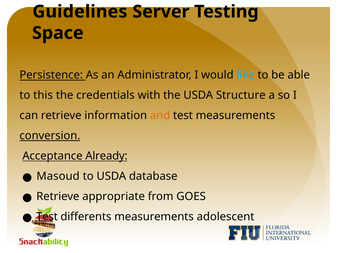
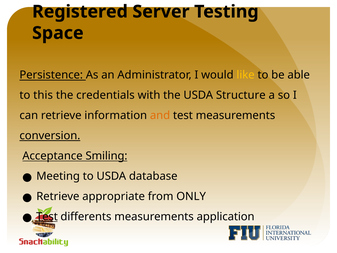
Guidelines: Guidelines -> Registered (80, 12)
like colour: light blue -> yellow (246, 75)
Already: Already -> Smiling (106, 156)
Masoud: Masoud -> Meeting (58, 176)
GOES: GOES -> ONLY (191, 196)
Test underline: none -> present (47, 216)
adolescent: adolescent -> application (226, 216)
